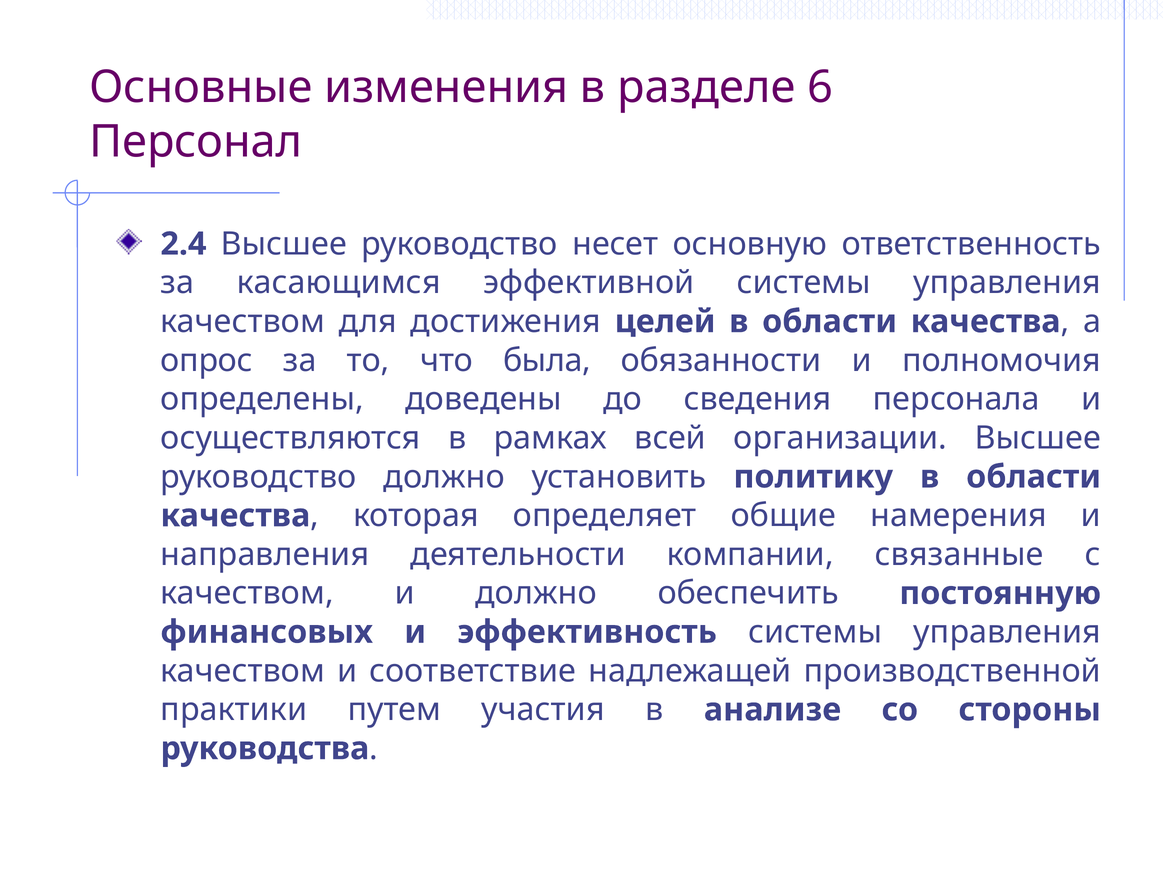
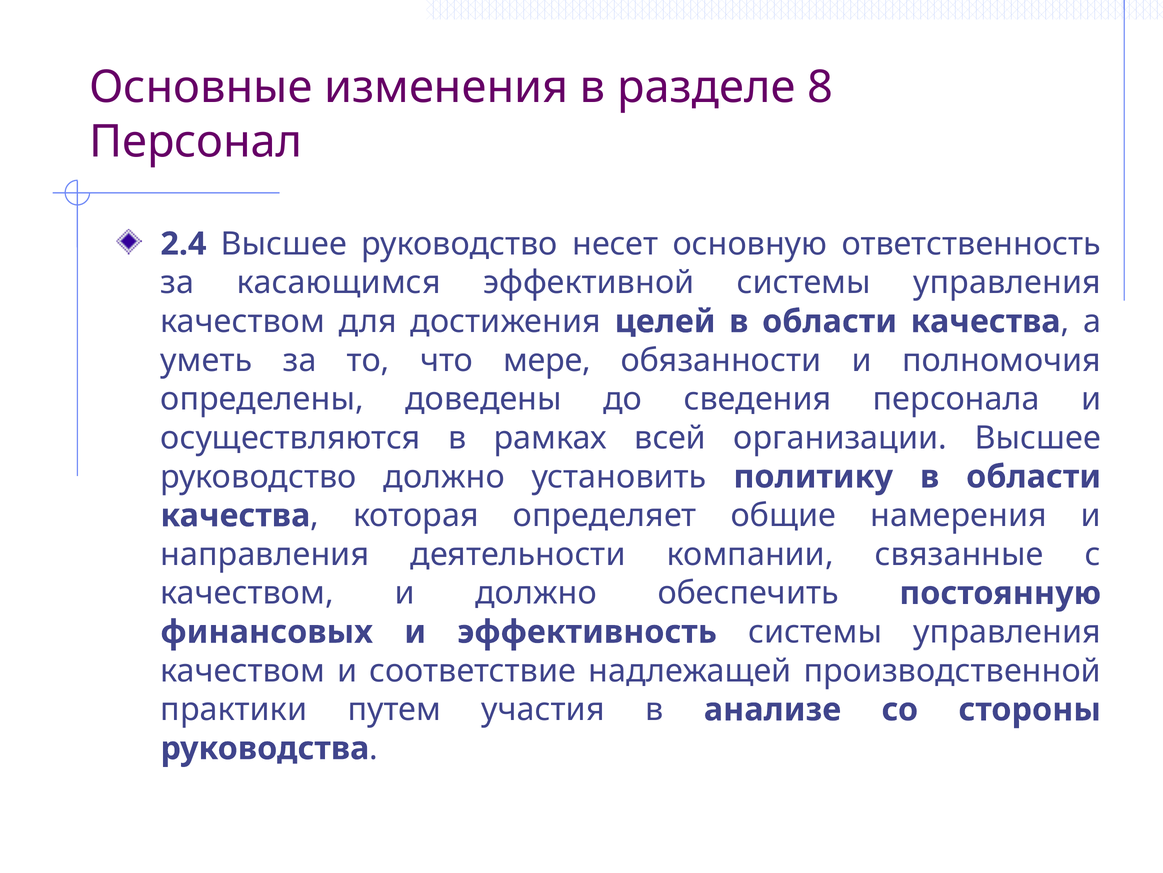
6: 6 -> 8 (820, 87)
опрос: опрос -> уметь (206, 360)
была: была -> мере (547, 360)
